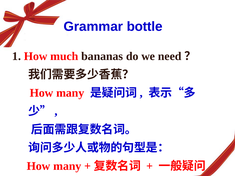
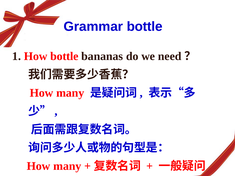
How much: much -> bottle (64, 56)
